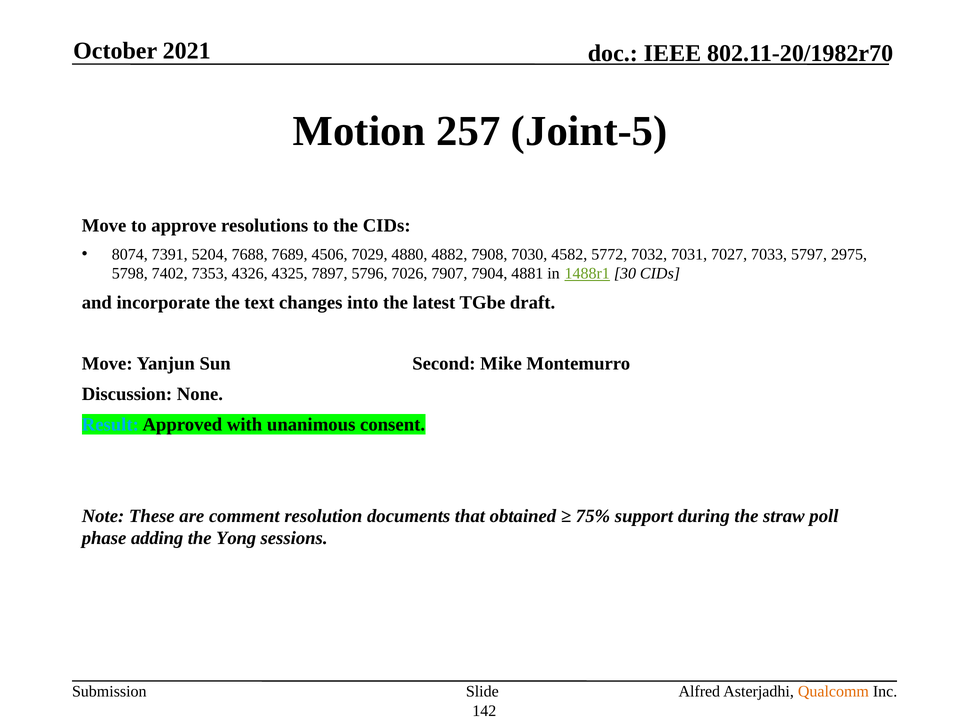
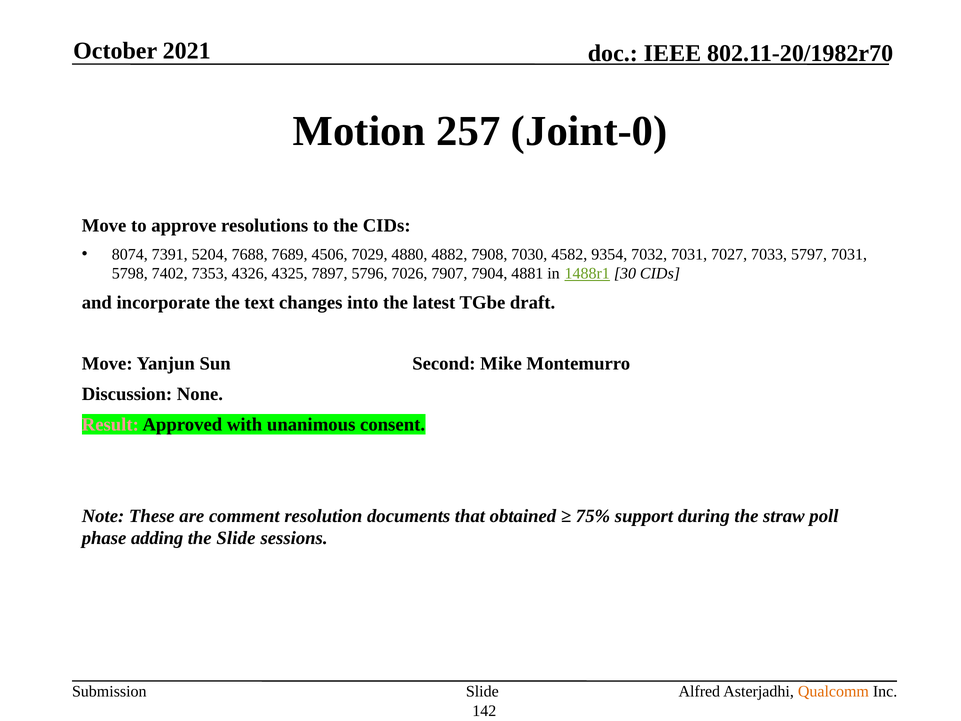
Joint-5: Joint-5 -> Joint-0 (589, 131)
5772: 5772 -> 9354 (609, 254)
5797 2975: 2975 -> 7031 (849, 254)
Result colour: light blue -> pink (110, 424)
the Yong: Yong -> Slide (236, 538)
